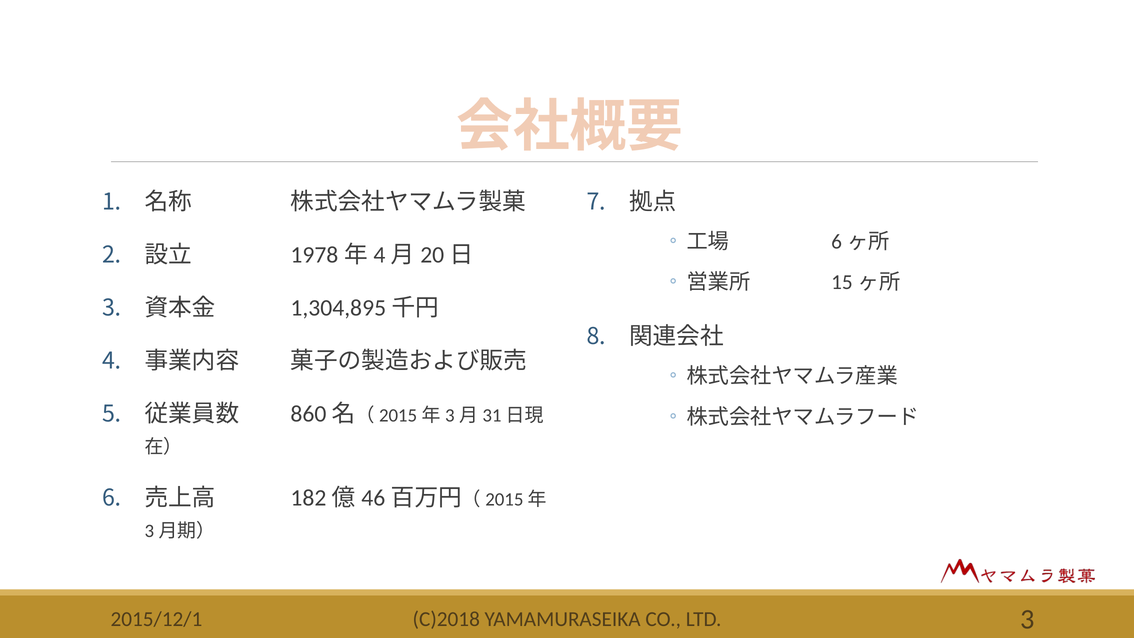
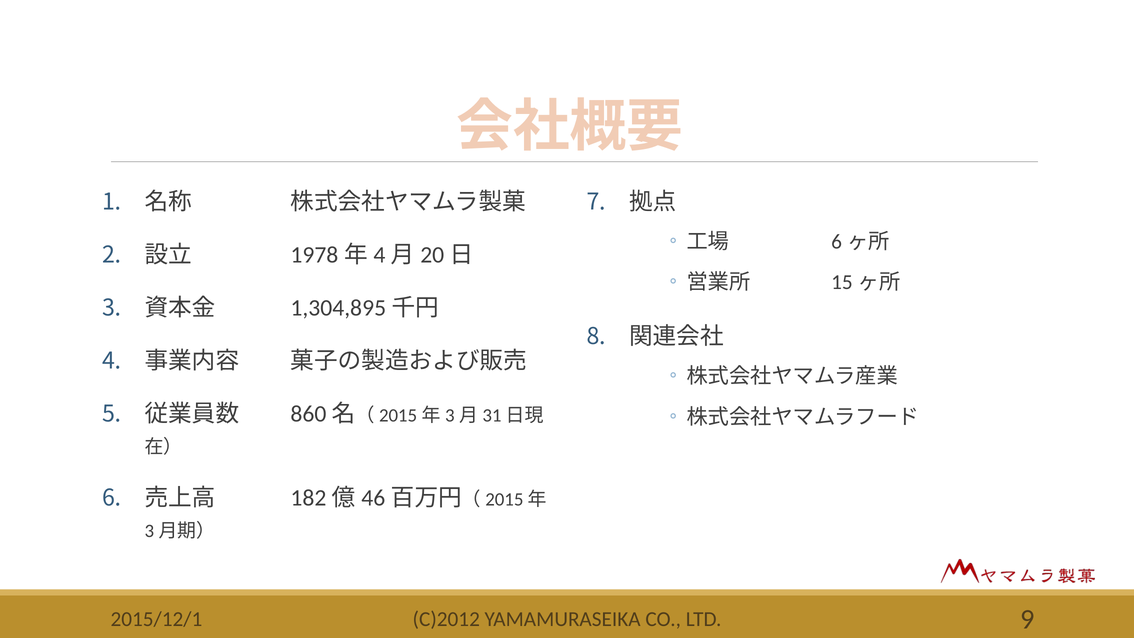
C)2018: C)2018 -> C)2012 (446, 619)
LTD 3: 3 -> 9 (1027, 620)
